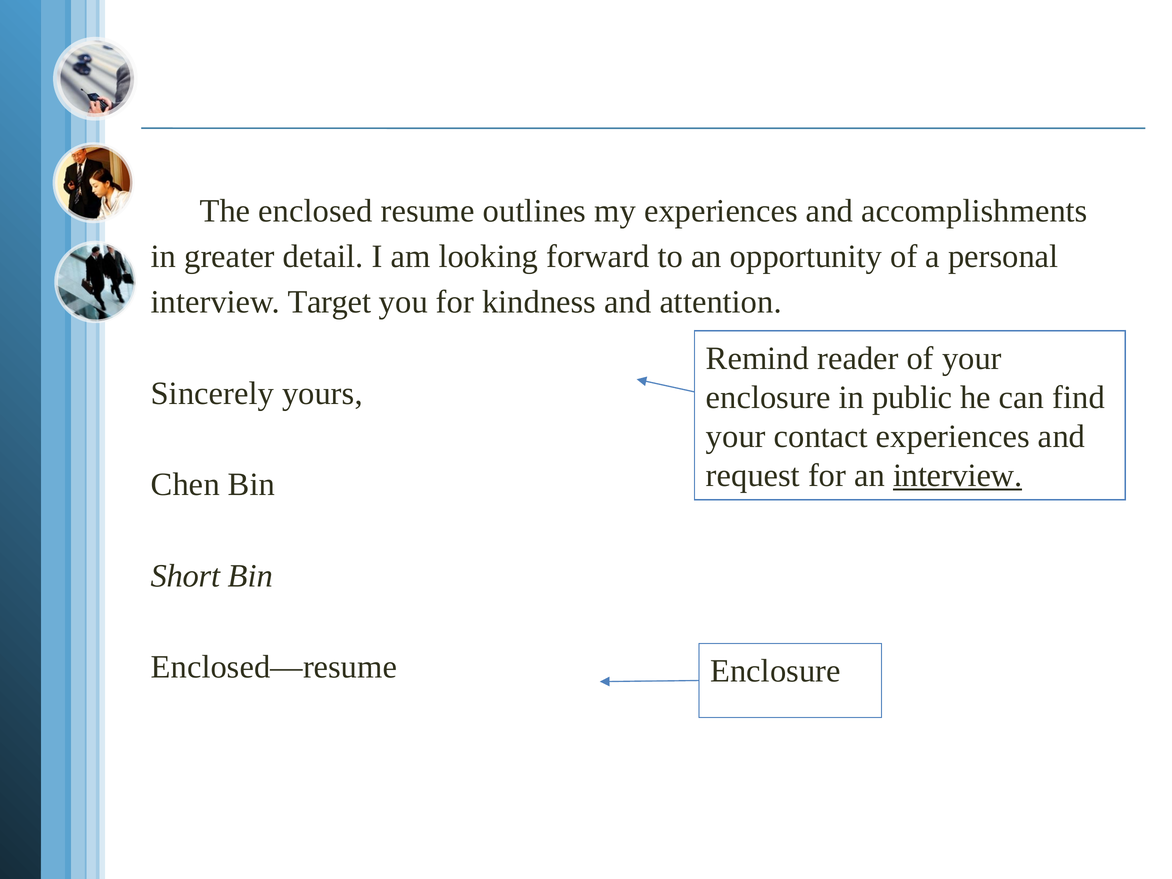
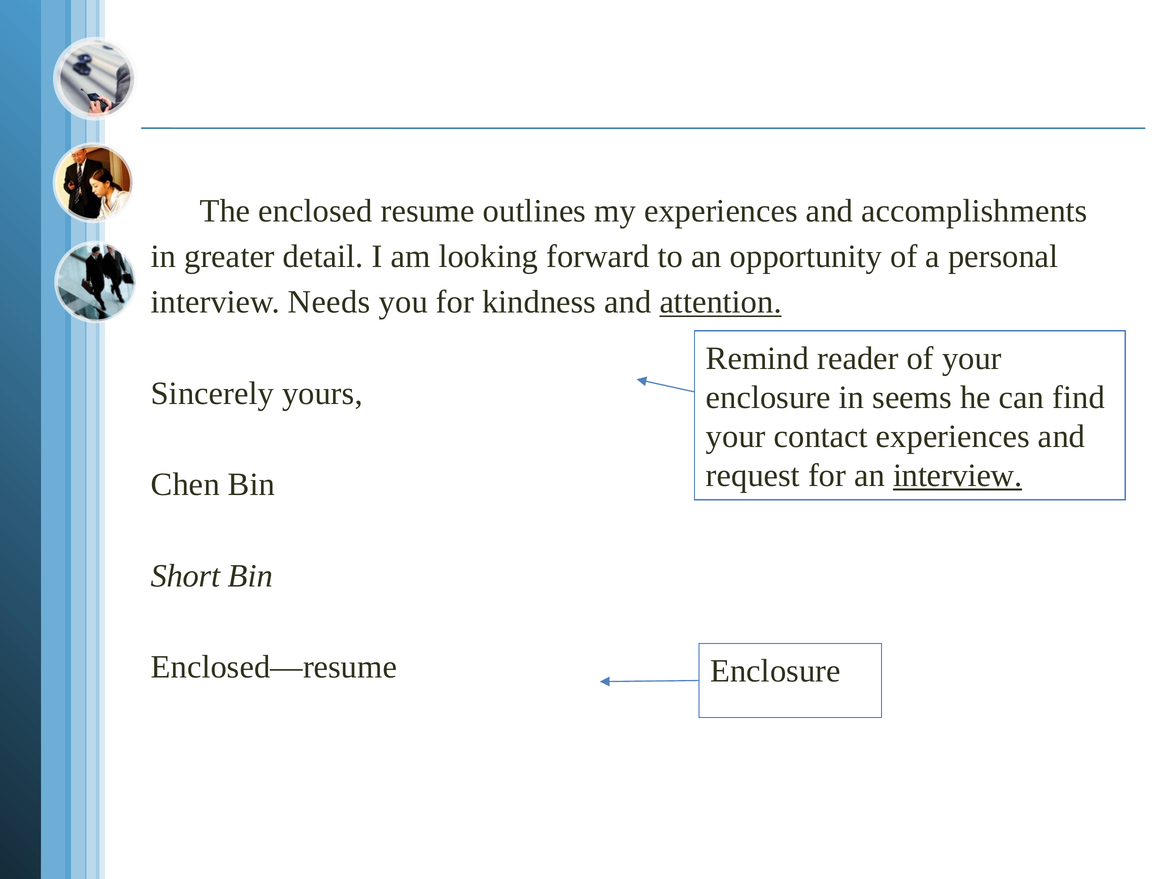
Target: Target -> Needs (329, 302)
attention underline: none -> present (721, 302)
public: public -> seems (912, 397)
